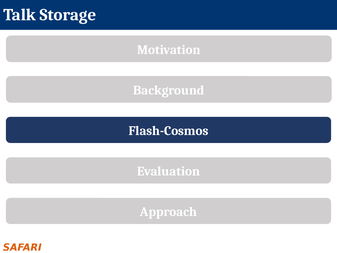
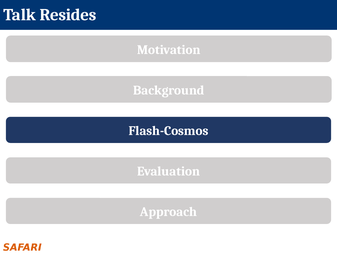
Storage: Storage -> Resides (68, 15)
